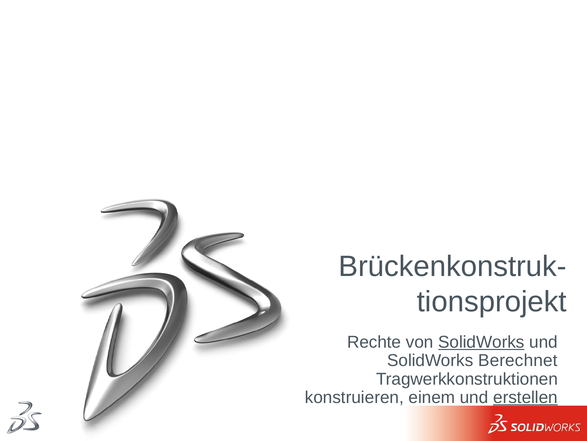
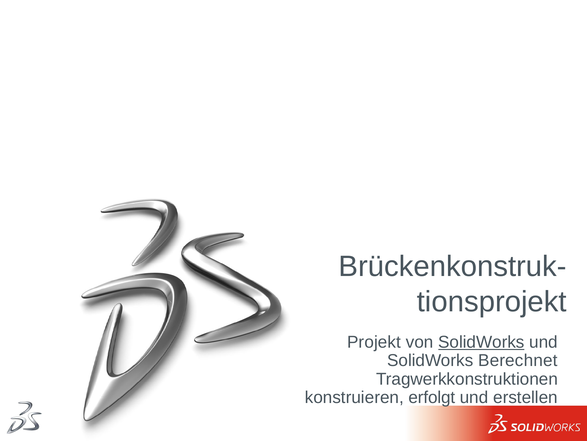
Rechte: Rechte -> Projekt (374, 341)
einem: einem -> erfolgt (432, 397)
erstellen underline: present -> none (525, 397)
